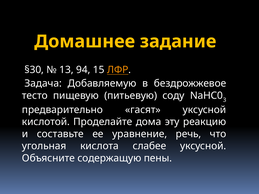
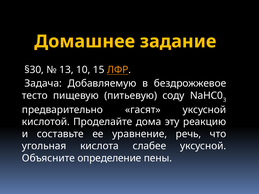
94: 94 -> 10 (83, 70)
содержащую: содержащую -> определение (109, 158)
